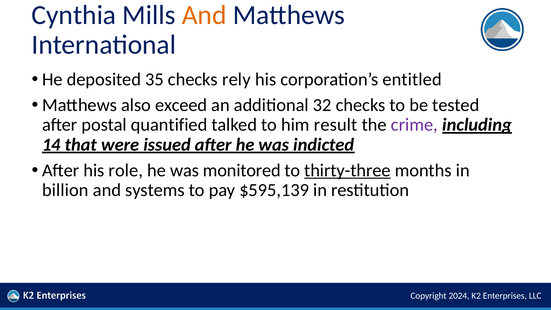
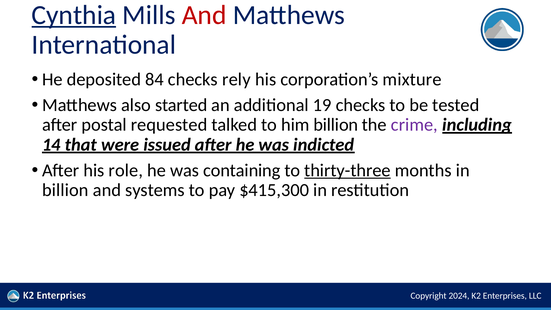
Cynthia underline: none -> present (74, 15)
And colour: orange -> red (204, 15)
35: 35 -> 84 (154, 79)
entitled: entitled -> mixture (412, 79)
exceed: exceed -> started (181, 105)
32: 32 -> 19 (322, 105)
quantified: quantified -> requested (169, 125)
him result: result -> billion (336, 125)
monitored: monitored -> containing (242, 170)
$595,139: $595,139 -> $415,300 (274, 190)
